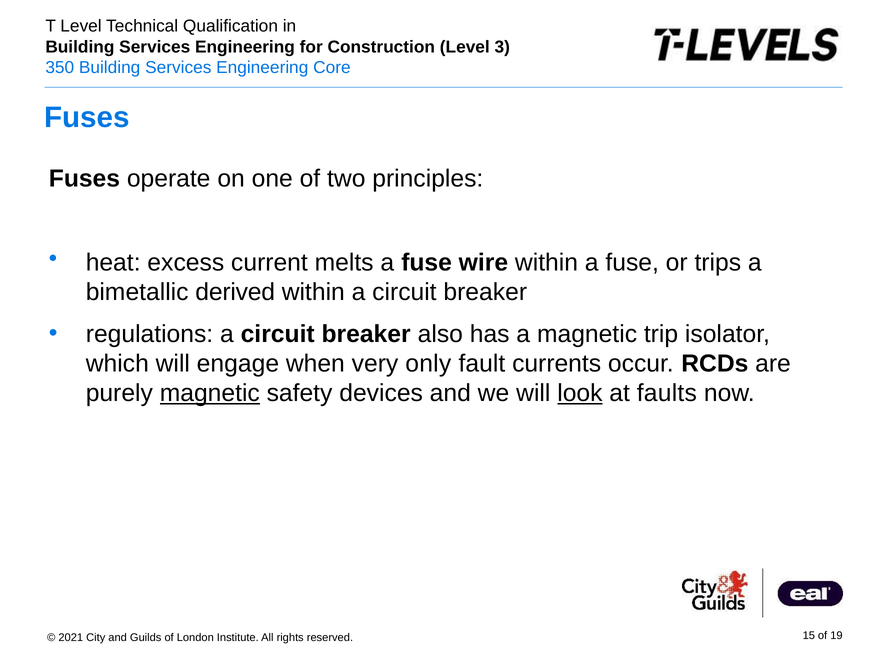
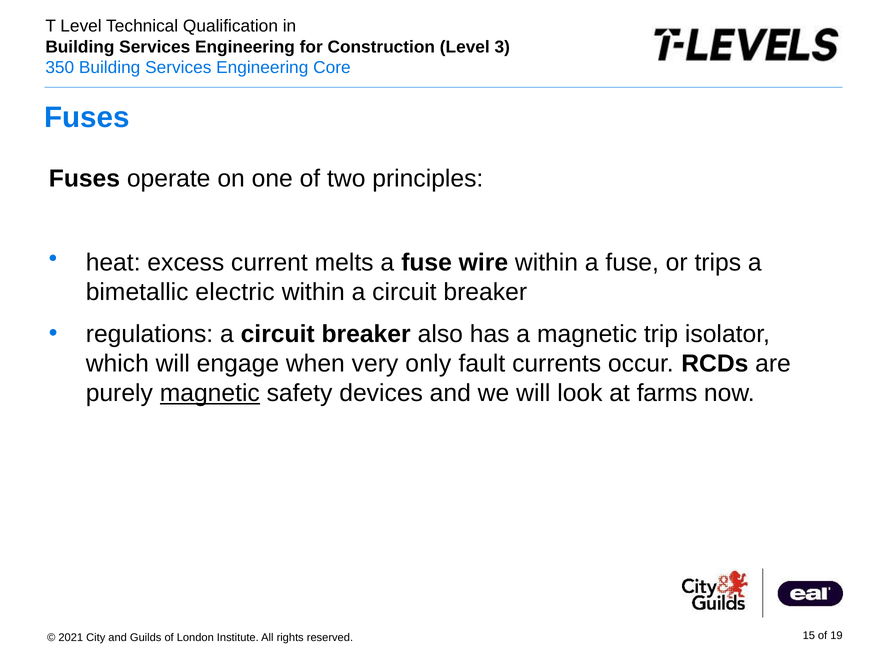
derived: derived -> electric (235, 292)
look underline: present -> none (580, 393)
faults: faults -> farms (667, 393)
